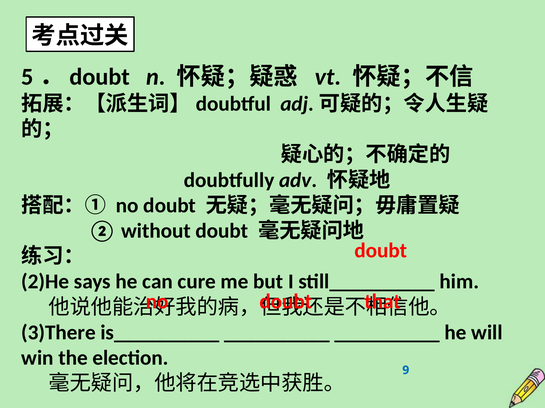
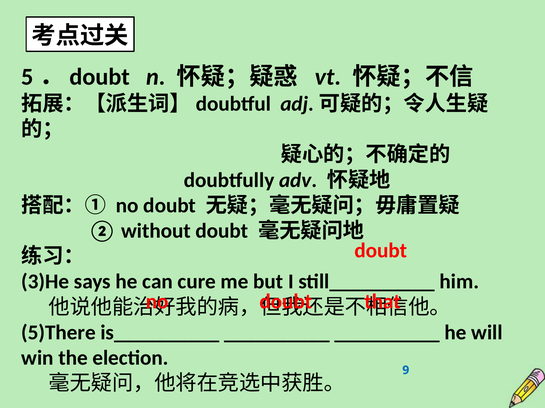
2)He: 2)He -> 3)He (45, 282)
3)There: 3)There -> 5)There (58, 333)
